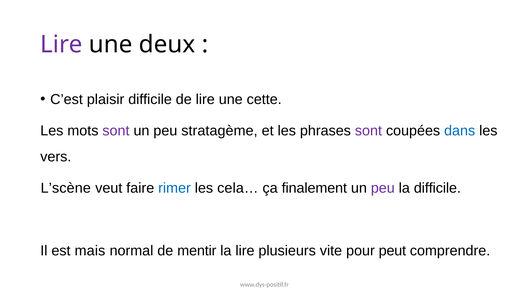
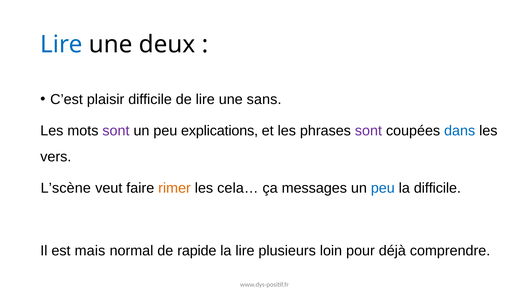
Lire colour: purple -> blue (61, 44)
cette: cette -> sans (264, 99)
stratagème: stratagème -> explications (220, 131)
rimer colour: blue -> orange (175, 188)
finalement: finalement -> messages (314, 188)
peu colour: purple -> blue (383, 188)
mentir: mentir -> rapide (197, 250)
vite: vite -> loin (331, 250)
peut: peut -> déjà (392, 250)
